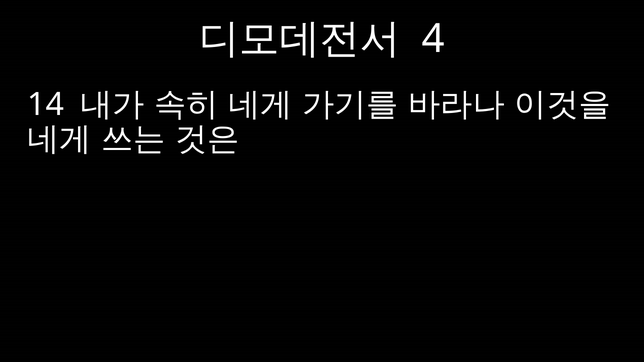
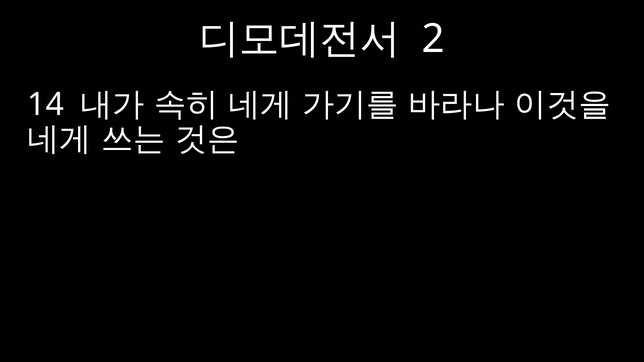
4: 4 -> 2 (433, 39)
